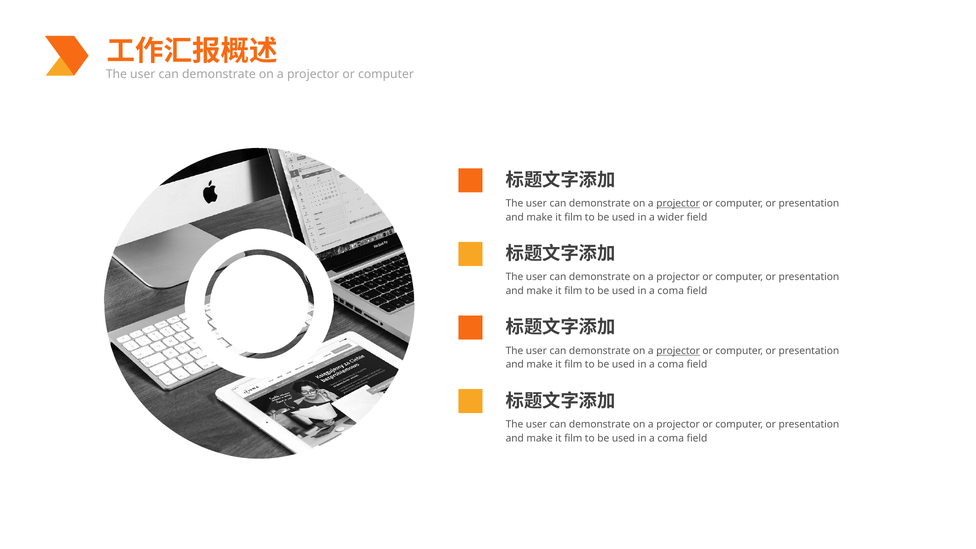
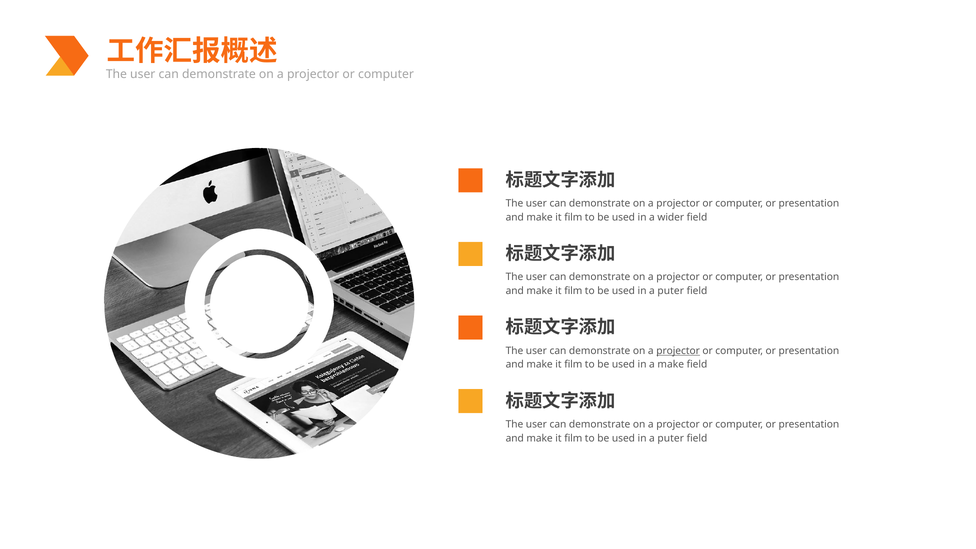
projector underline: present -> none (678, 204)
coma: coma -> puter (671, 291)
coma: coma -> make (671, 365)
coma: coma -> puter (671, 438)
